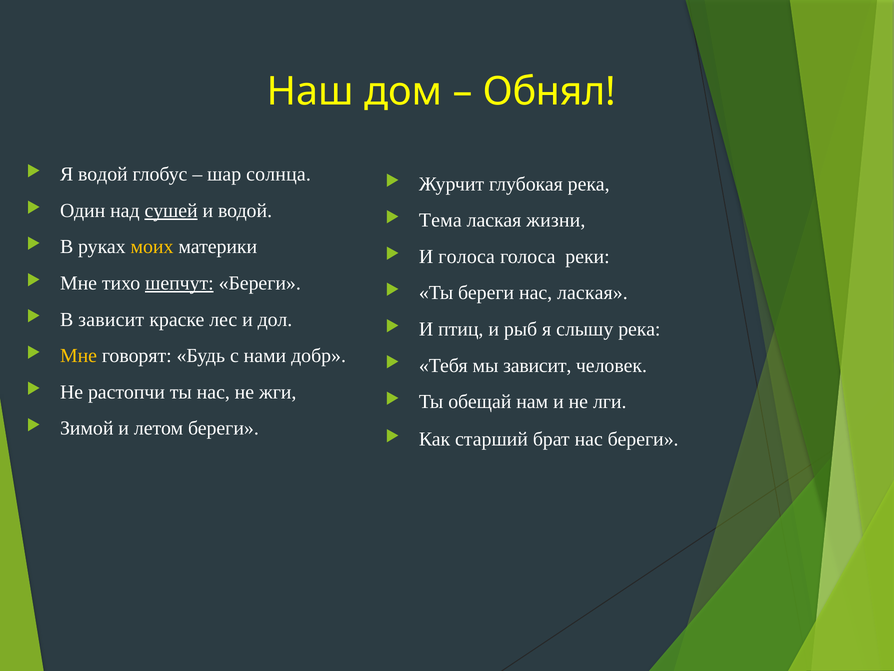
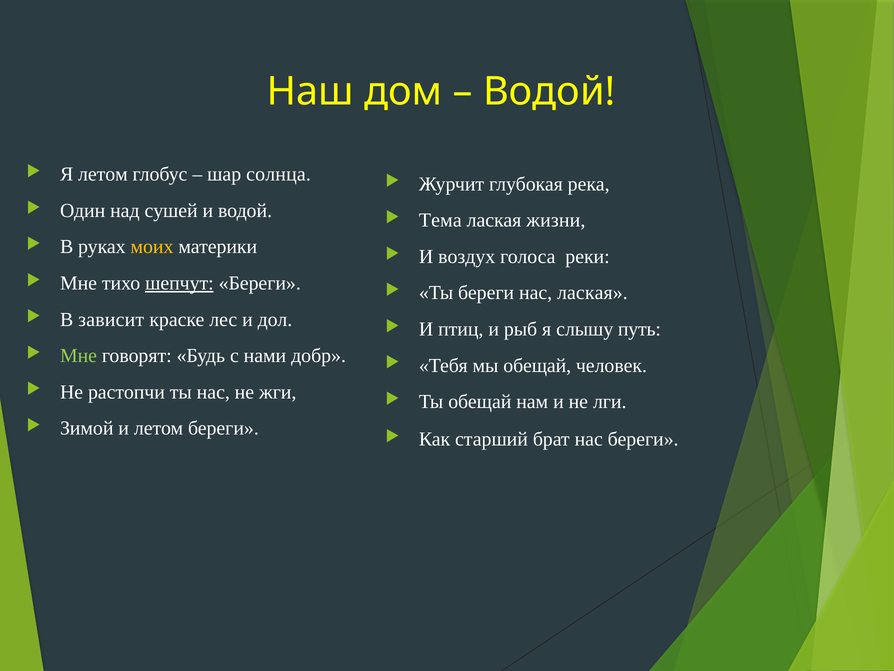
Обнял: Обнял -> Водой (549, 92)
Я водой: водой -> летом (103, 174)
сушей underline: present -> none (171, 210)
И голоса: голоса -> воздух (467, 256)
слышу река: река -> путь (639, 329)
Мне colour: yellow -> light green (79, 355)
мы зависит: зависит -> обещай (537, 365)
